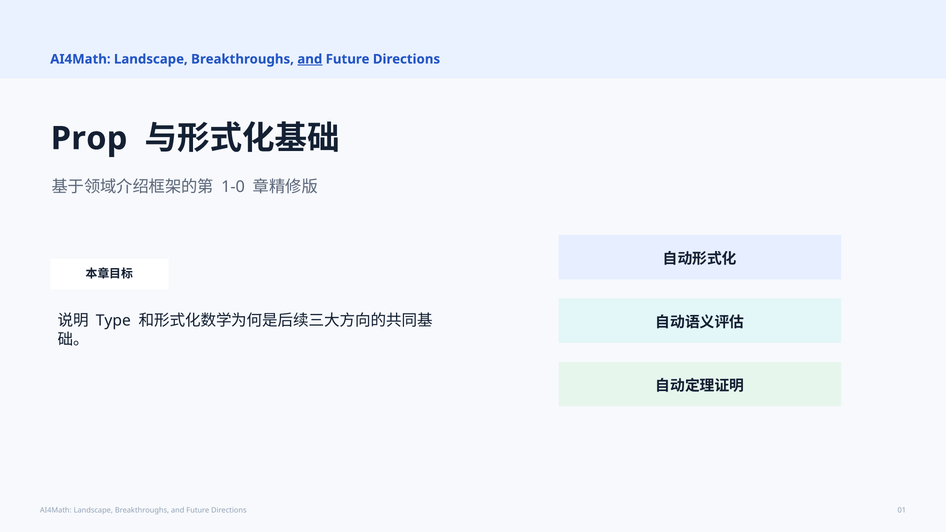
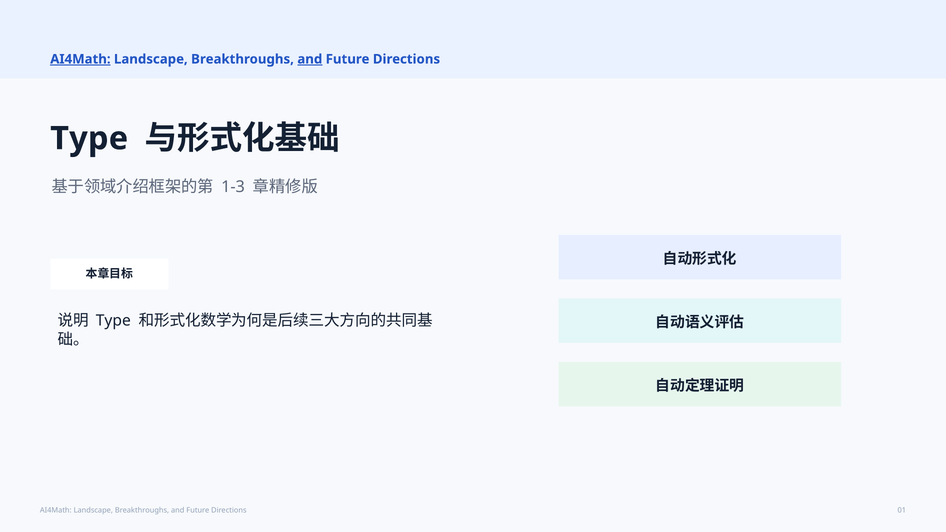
AI4Math underline: none -> present (80, 59)
Prop: Prop -> Type (89, 139)
1-0: 1-0 -> 1-3 (233, 187)
